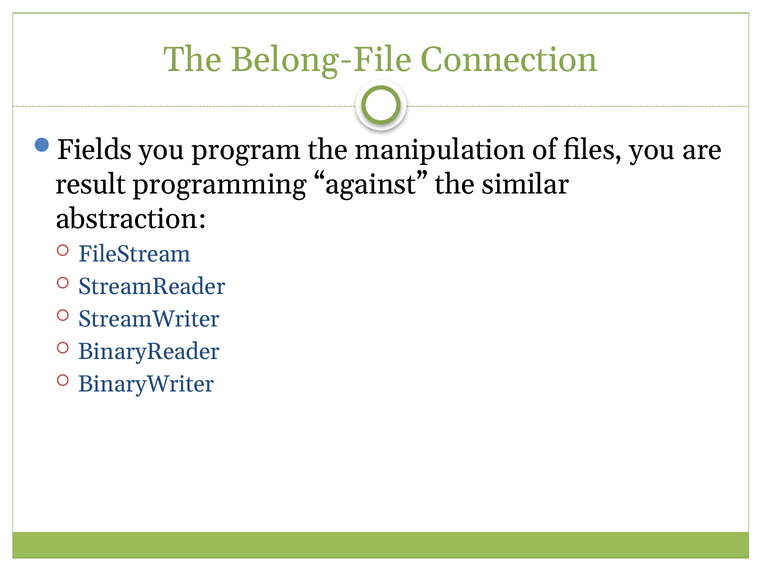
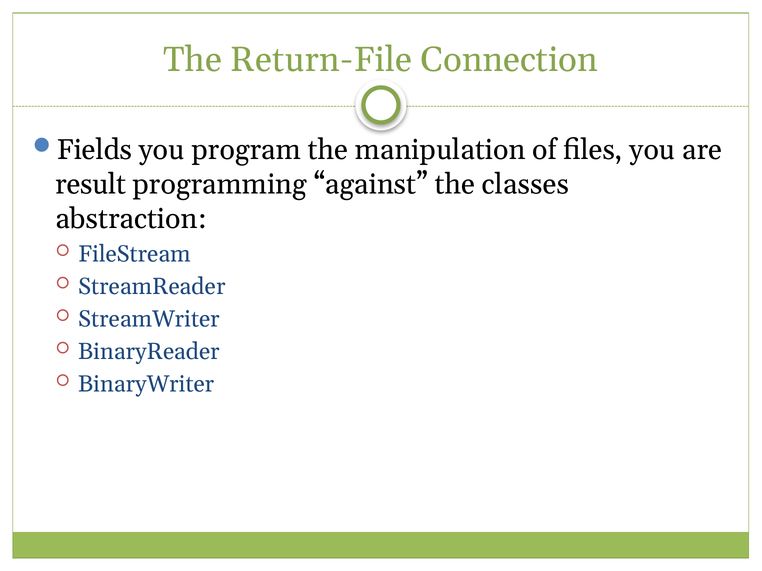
Belong-File: Belong-File -> Return-File (321, 60)
similar: similar -> classes (525, 184)
